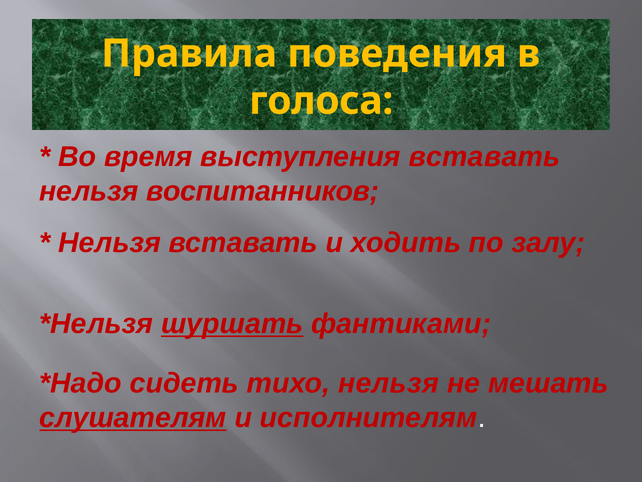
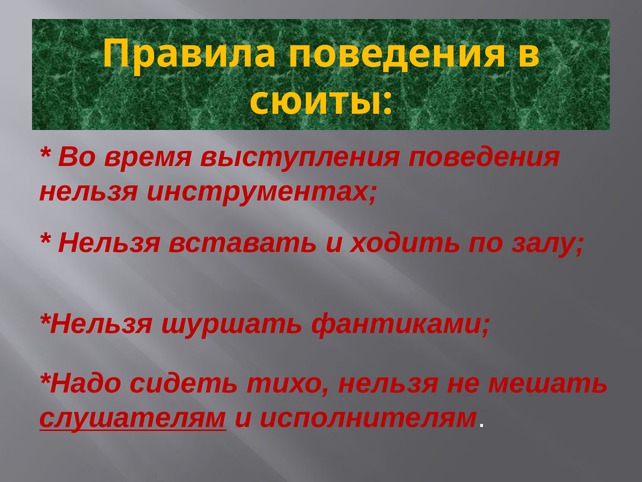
голоса: голоса -> сюиты (321, 101)
выступления вставать: вставать -> поведения (485, 157)
воспитанников: воспитанников -> инструментах (263, 191)
шуршать underline: present -> none (232, 324)
